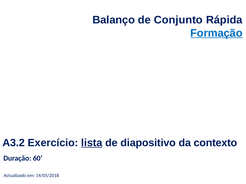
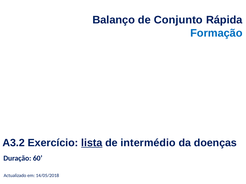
Formação underline: present -> none (216, 33)
diapositivo: diapositivo -> intermédio (148, 143)
contexto: contexto -> doenças (215, 143)
